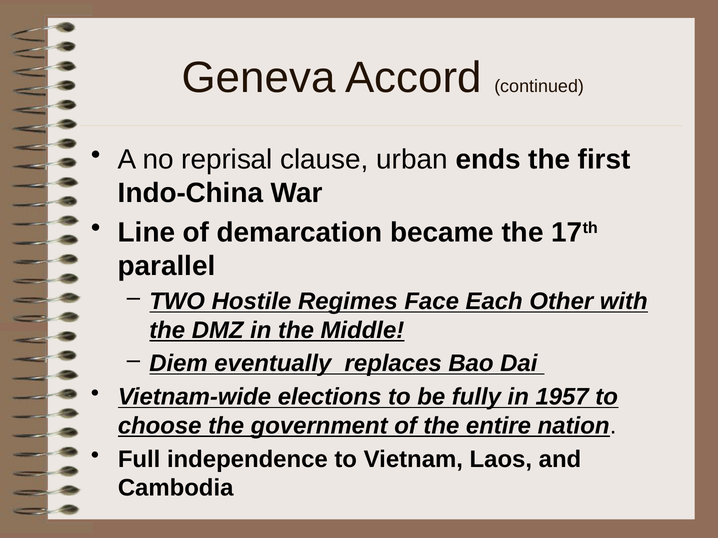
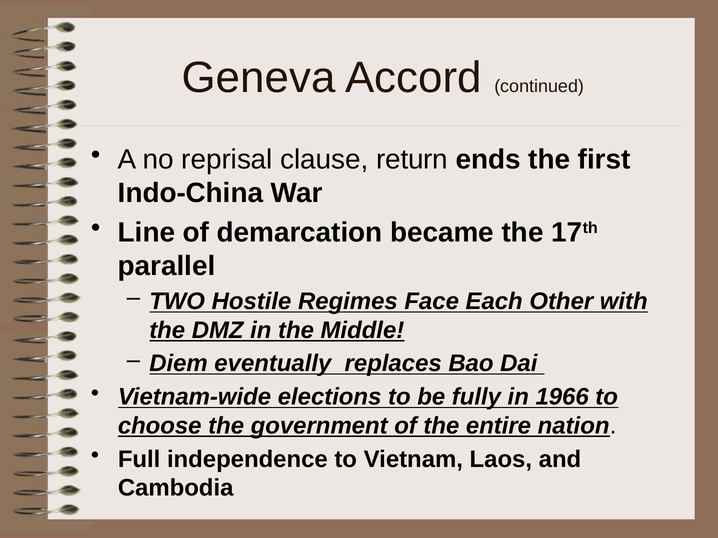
urban: urban -> return (412, 160)
1957: 1957 -> 1966 (562, 397)
